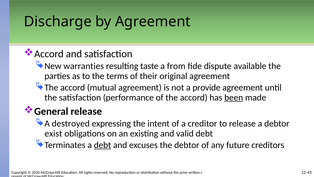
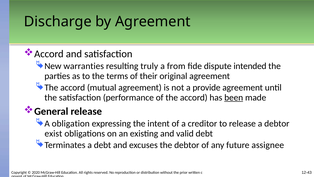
taste: taste -> truly (149, 66)
available: available -> intended (250, 66)
destroyed: destroyed -> obligation (71, 123)
debt underline: present -> none (103, 145)
creditors: creditors -> assignee (268, 145)
